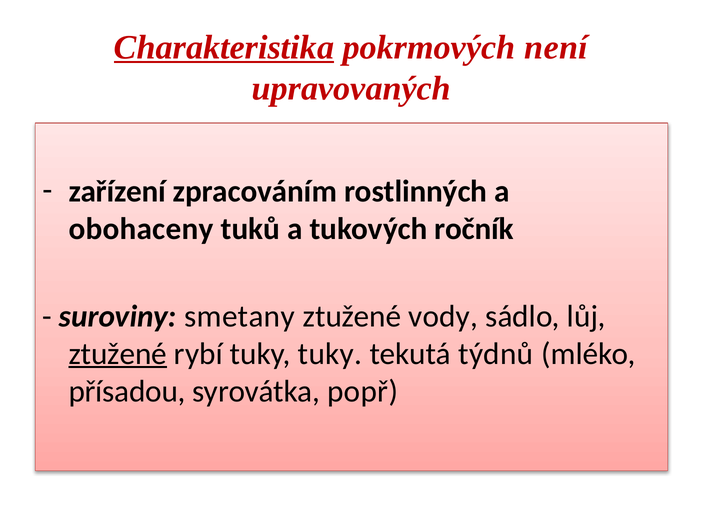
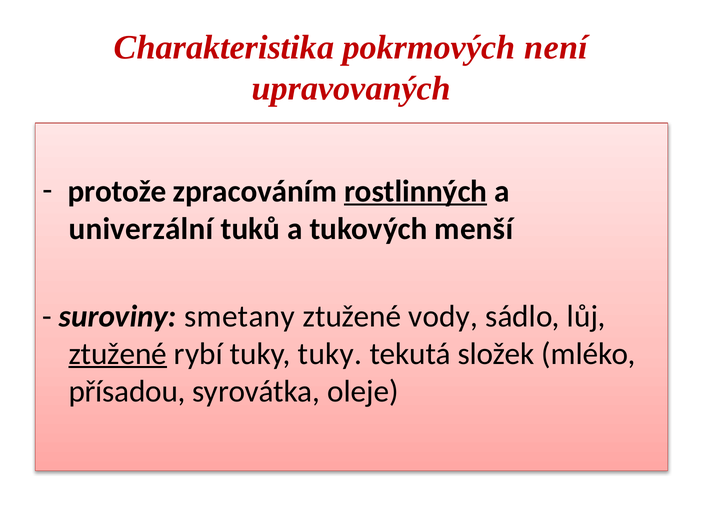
Charakteristika underline: present -> none (224, 48)
zařízení: zařízení -> protože (117, 191)
rostlinných underline: none -> present (416, 191)
obohaceny: obohaceny -> univerzální (141, 229)
ročník: ročník -> menší (474, 229)
týdnů: týdnů -> složek (496, 354)
popř: popř -> oleje (363, 391)
